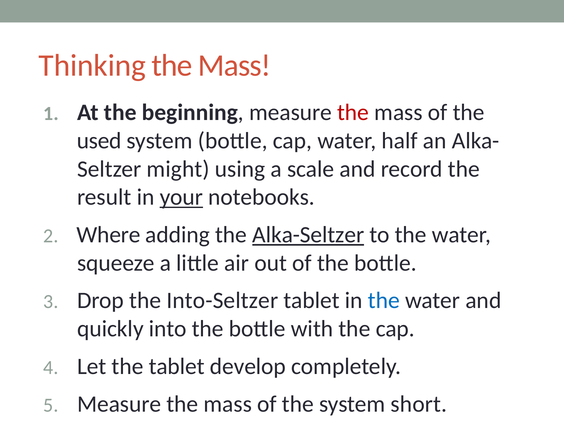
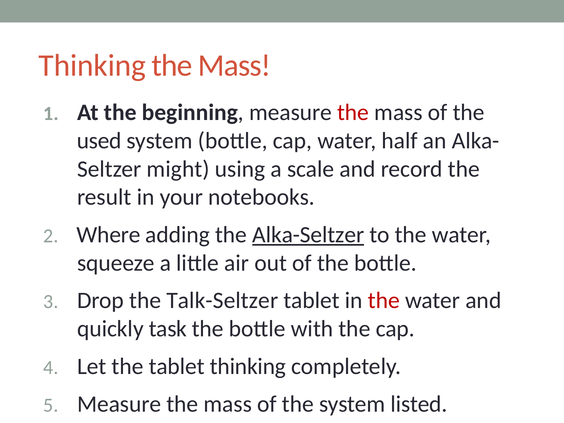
your underline: present -> none (181, 197)
Into-Seltzer: Into-Seltzer -> Talk-Seltzer (222, 301)
the colour: blue -> red (384, 301)
into: into -> task (168, 329)
tablet develop: develop -> thinking (248, 366)
short: short -> listed (419, 404)
